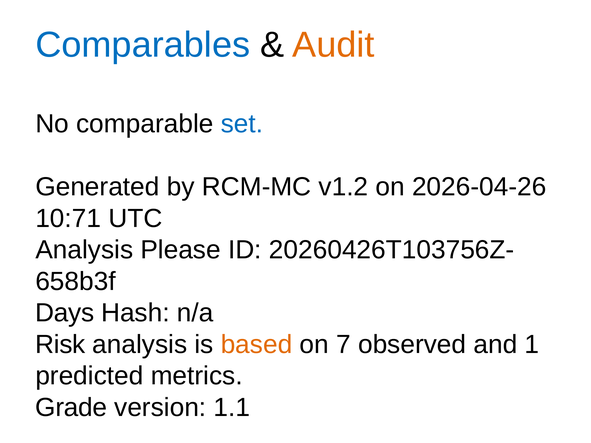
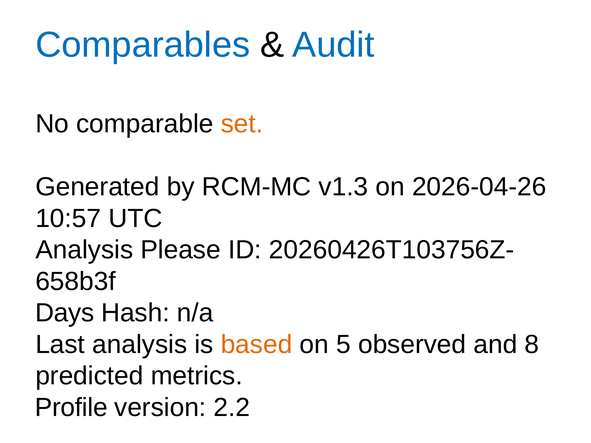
Audit colour: orange -> blue (333, 45)
set colour: blue -> orange (242, 124)
v1.2: v1.2 -> v1.3 (343, 187)
10:71: 10:71 -> 10:57 (68, 219)
Risk: Risk -> Last (60, 345)
7: 7 -> 5 (343, 345)
1: 1 -> 8 (532, 345)
Grade: Grade -> Profile (71, 408)
1.1: 1.1 -> 2.2 (232, 408)
